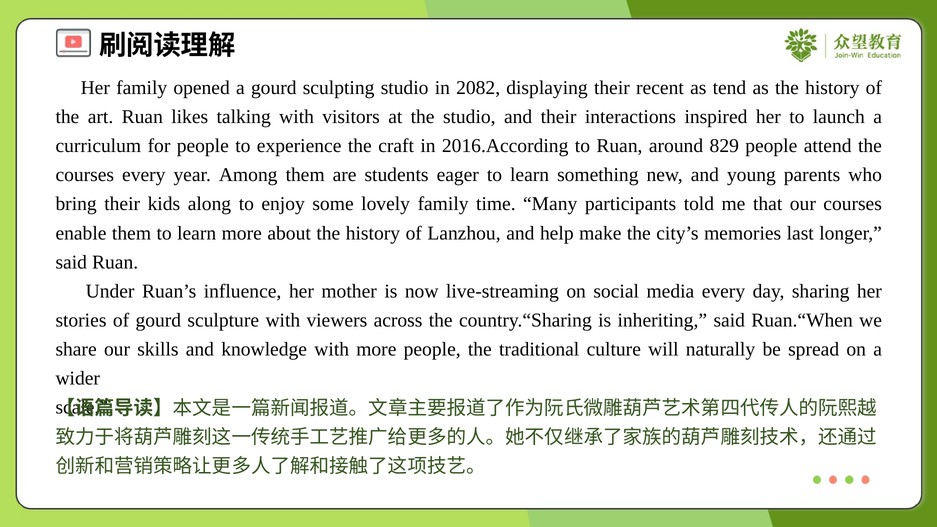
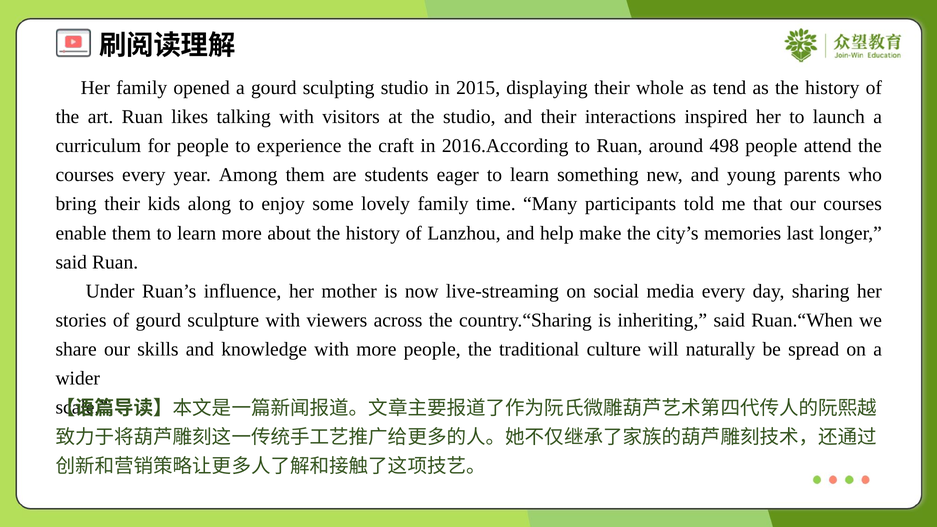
2082: 2082 -> 2015 (478, 88)
recent: recent -> whole (660, 88)
829: 829 -> 498 (724, 146)
